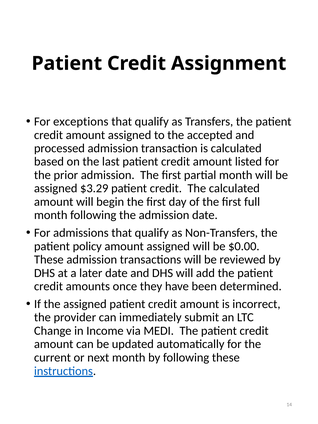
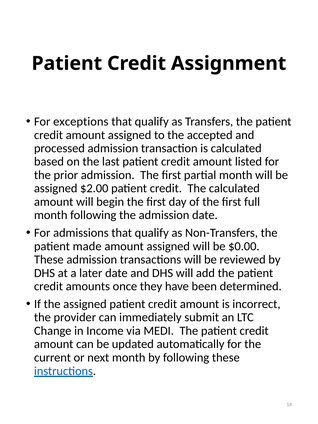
$3.29: $3.29 -> $2.00 (94, 188)
policy: policy -> made (87, 246)
